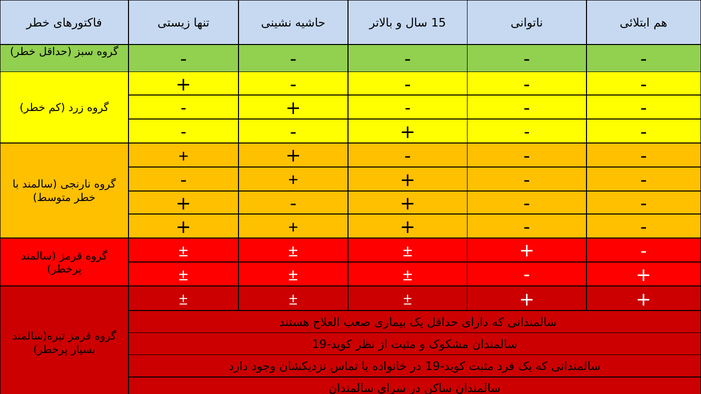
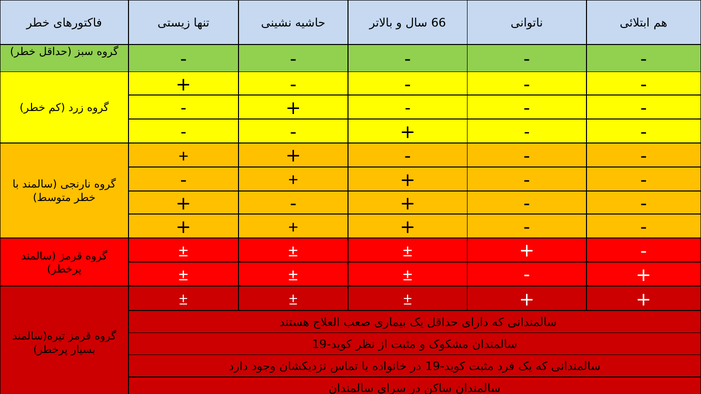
15: 15 -> 66 (439, 23)
